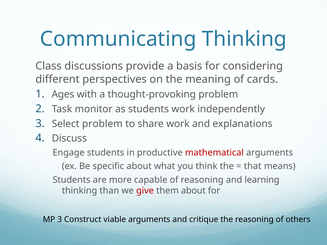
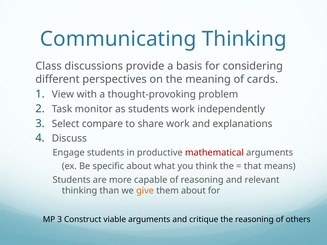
Ages: Ages -> View (63, 94)
Select problem: problem -> compare (102, 124)
learning: learning -> relevant (262, 180)
give colour: red -> orange (145, 191)
